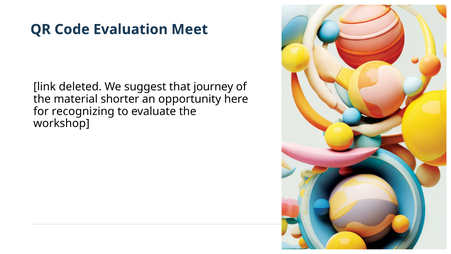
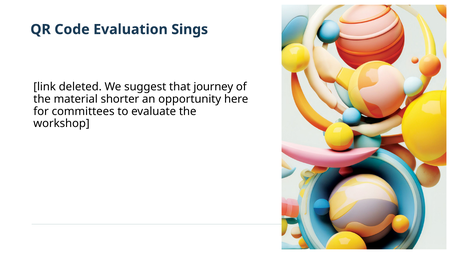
Meet: Meet -> Sings (190, 29)
recognizing: recognizing -> committees (83, 111)
